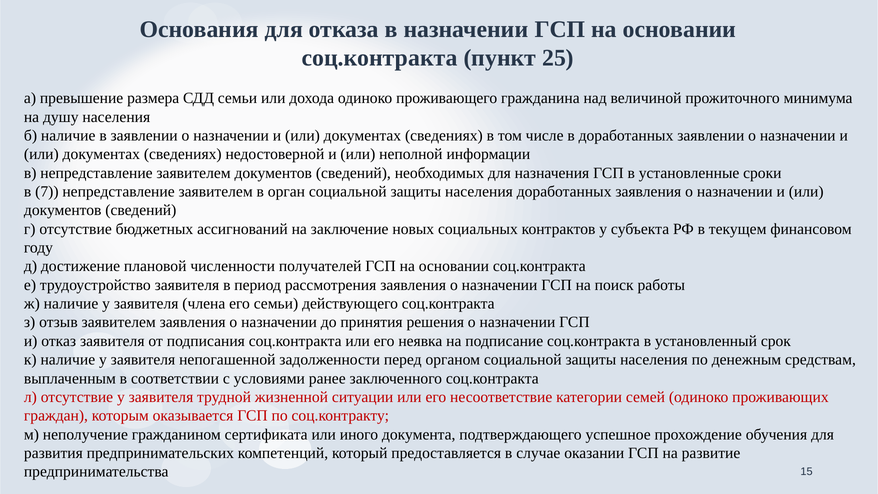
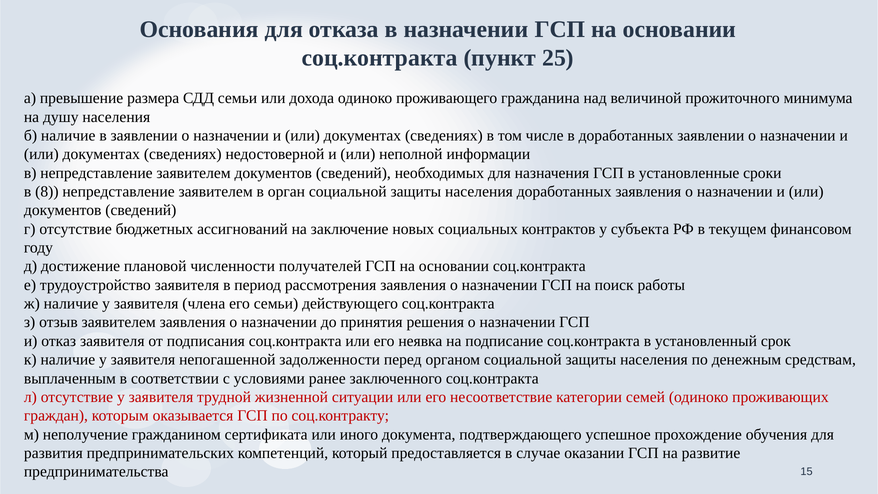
7: 7 -> 8 (47, 192)
